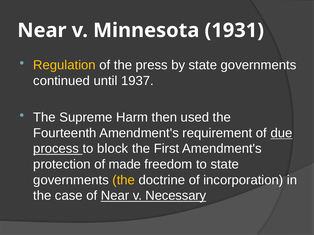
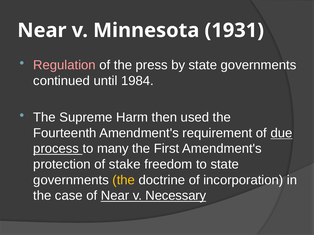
Regulation colour: yellow -> pink (64, 65)
1937: 1937 -> 1984 (137, 81)
block: block -> many (113, 149)
made: made -> stake (125, 165)
